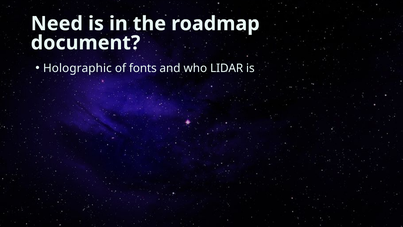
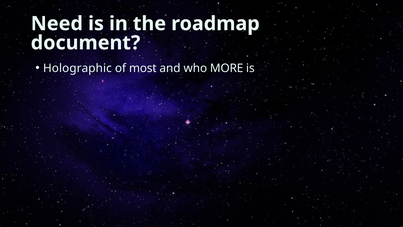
fonts: fonts -> most (143, 68)
LIDAR: LIDAR -> MORE (227, 68)
